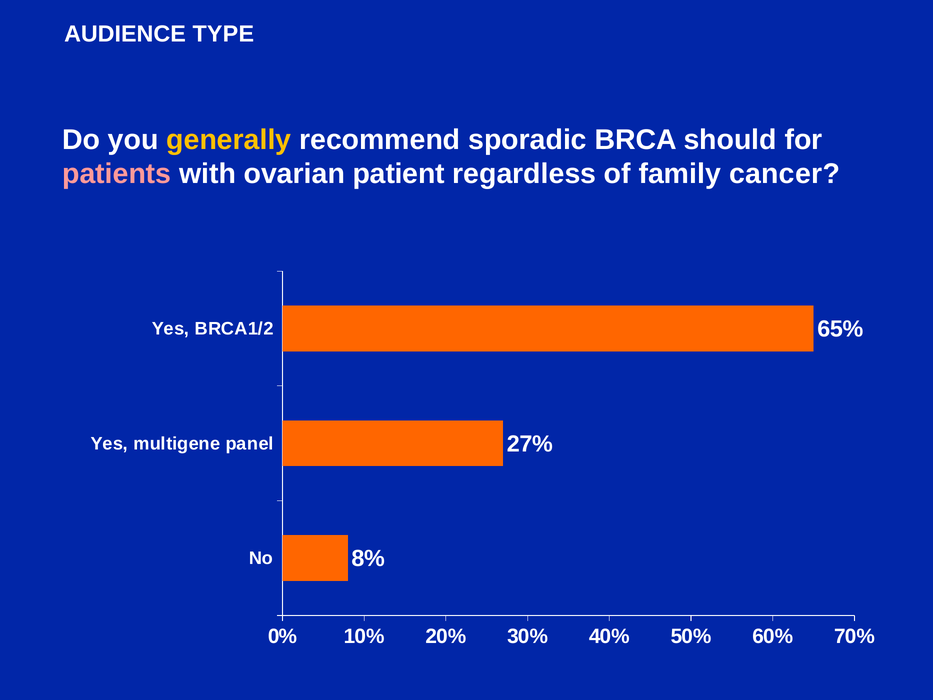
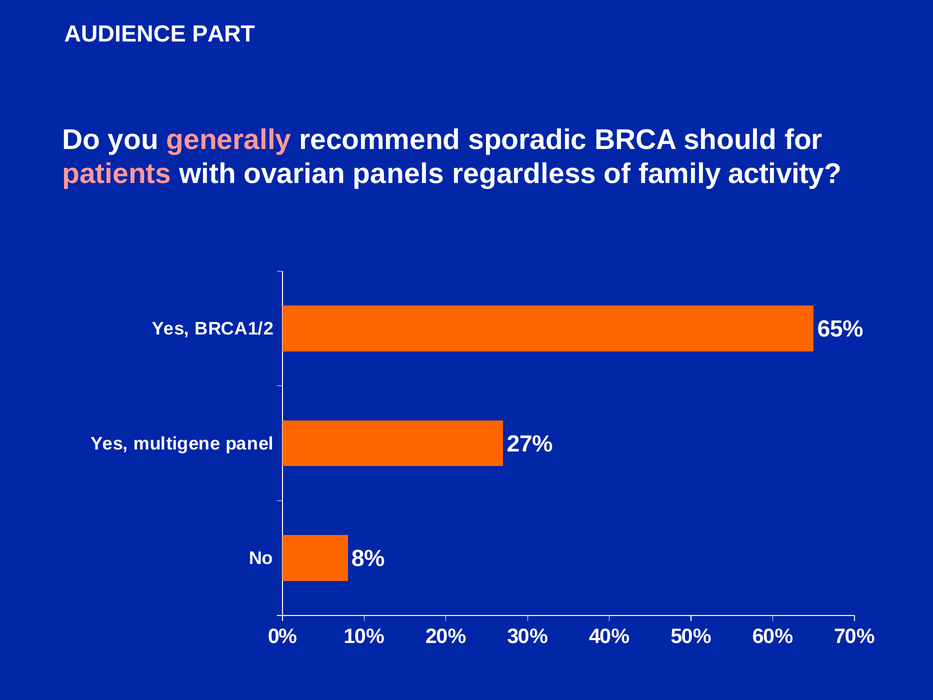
TYPE: TYPE -> PART (224, 34)
generally colour: yellow -> pink (229, 140)
patient: patient -> panels (399, 174)
cancer: cancer -> activity (785, 174)
